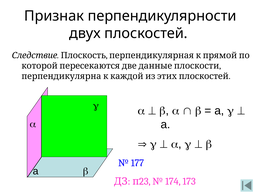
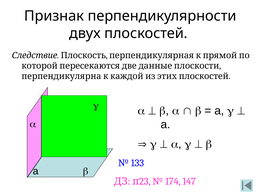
177: 177 -> 133 (137, 163)
173: 173 -> 147 (189, 181)
